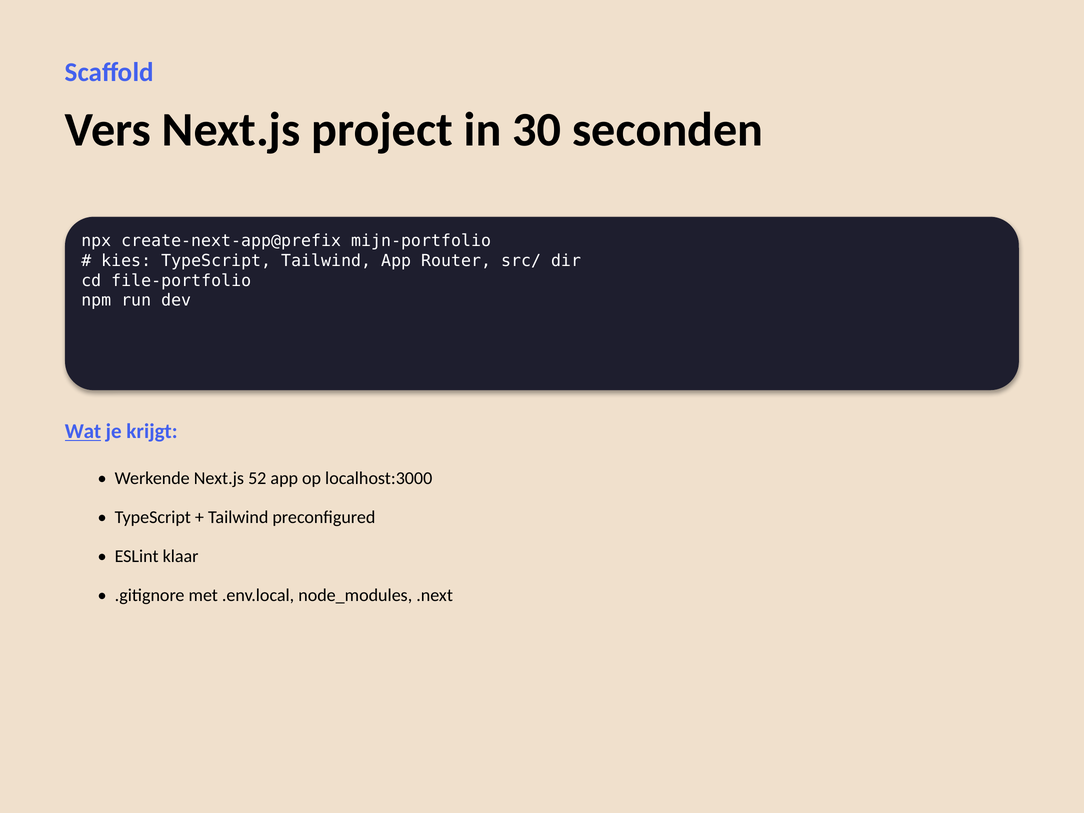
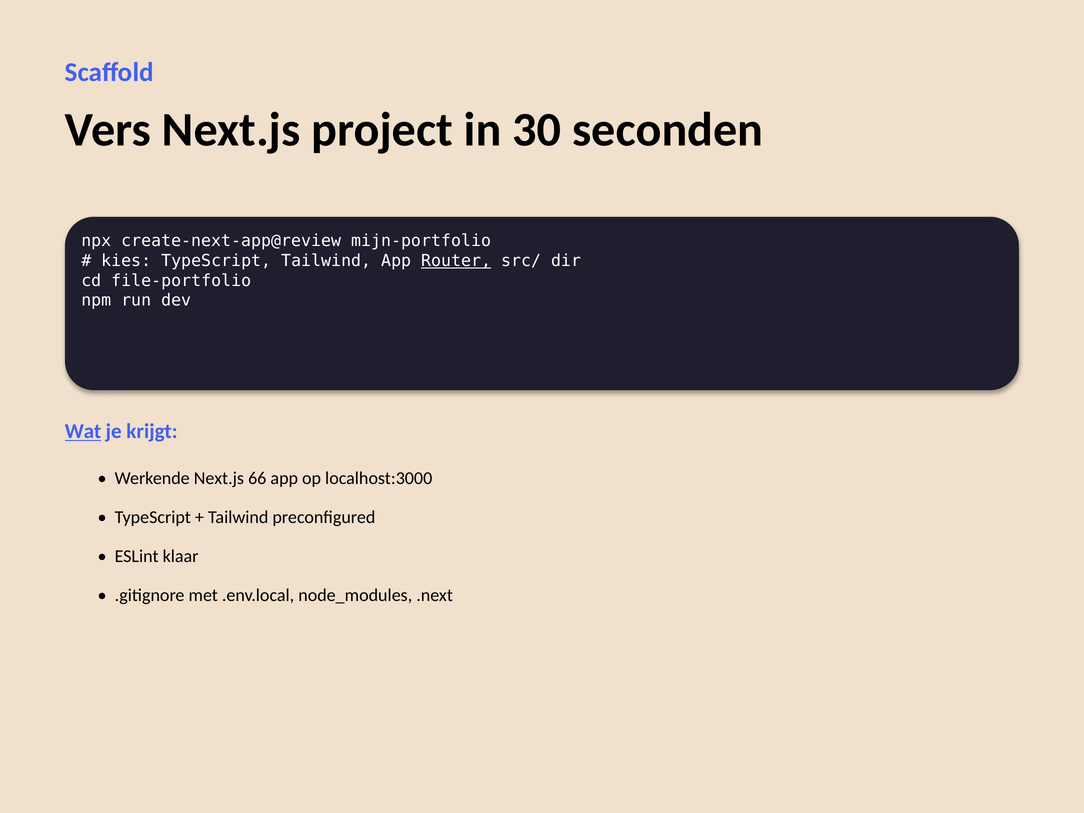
create-next-app@prefix: create-next-app@prefix -> create-next-app@review (231, 241)
Router underline: none -> present (456, 261)
52: 52 -> 66 (257, 478)
